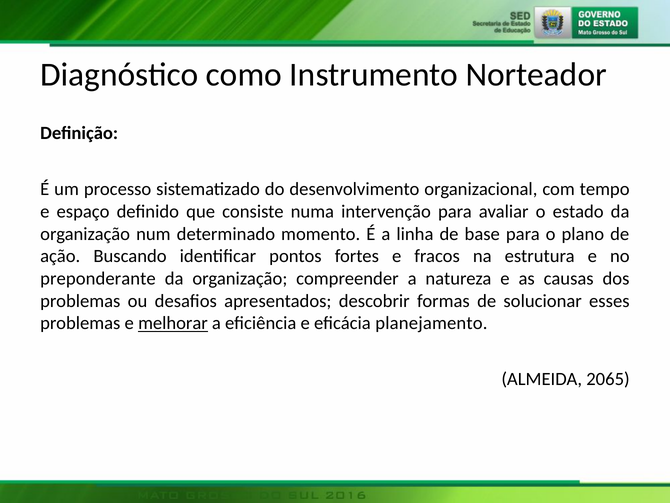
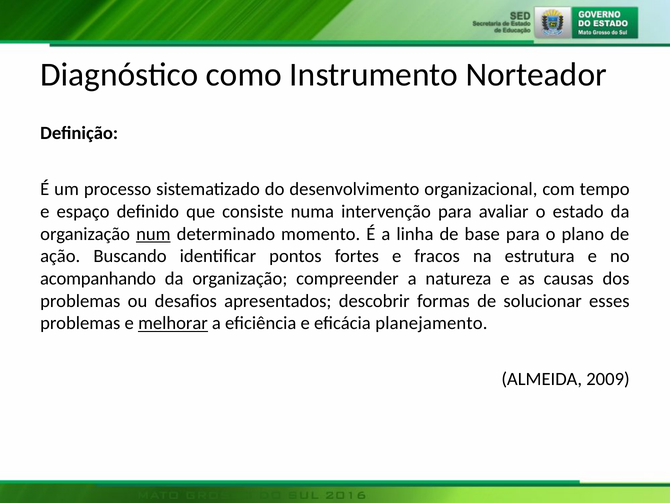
num underline: none -> present (153, 234)
preponderante: preponderante -> acompanhando (98, 278)
2065: 2065 -> 2009 (608, 379)
